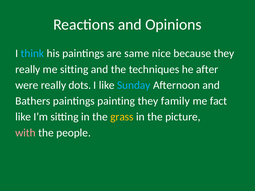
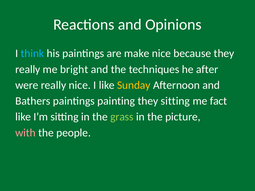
same: same -> make (137, 53)
me sitting: sitting -> bright (74, 69)
really dots: dots -> nice (80, 85)
Sunday colour: light blue -> yellow (134, 85)
they family: family -> sitting (175, 101)
grass colour: yellow -> light green (122, 117)
